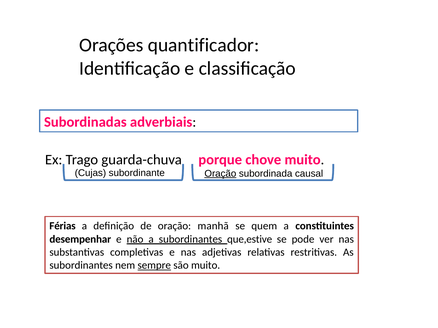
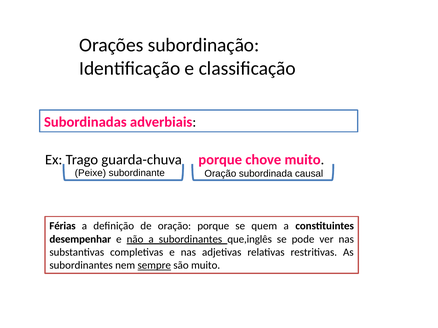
quantificador: quantificador -> subordinação (204, 45)
Cujas: Cujas -> Peixe (90, 173)
Oração underline: present -> none (220, 174)
oração manhã: manhã -> porque (213, 226)
que,estive: que,estive -> que,inglês (250, 239)
